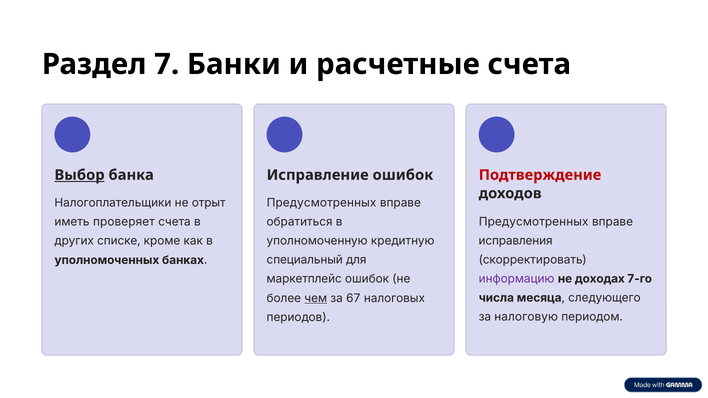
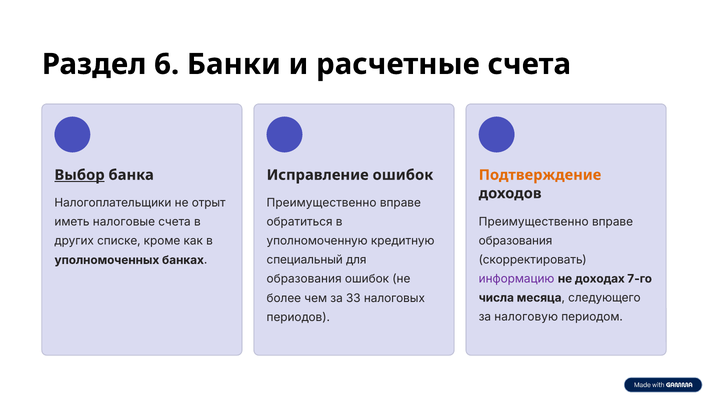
7: 7 -> 6 (167, 64)
Подтверждение colour: red -> orange (540, 175)
Предусмотренных: Предусмотренных -> Преимущественно (322, 203)
Предусмотренных: Предусмотренных -> Преимущественно (534, 222)
проверяет: проверяет -> налоговые (124, 222)
исправления: исправления -> образования (516, 241)
маркетплейс: маркетплейс -> образования (304, 279)
чем underline: present -> none (316, 298)
67: 67 -> 33 (353, 298)
